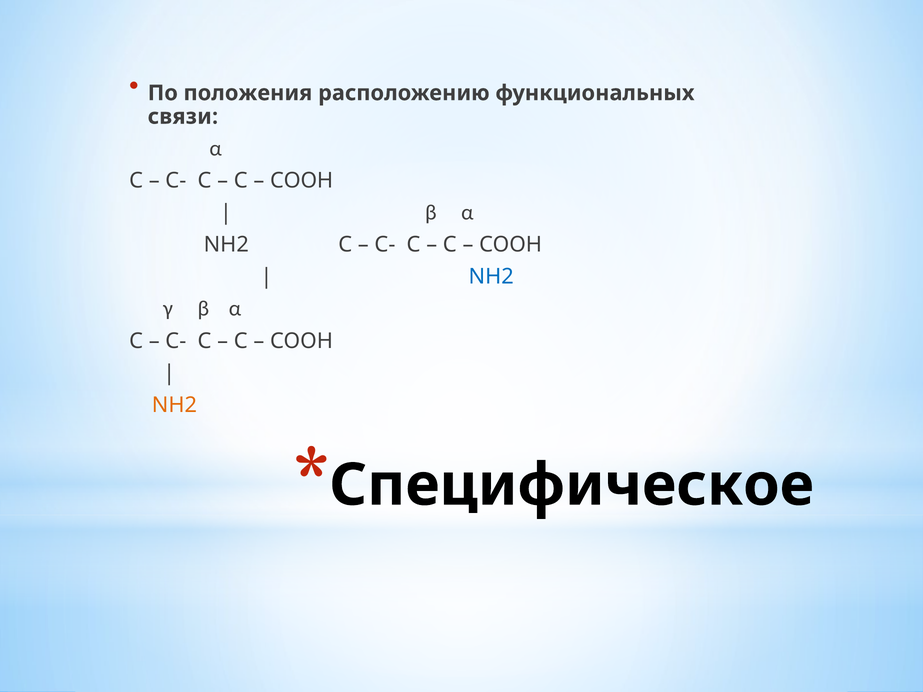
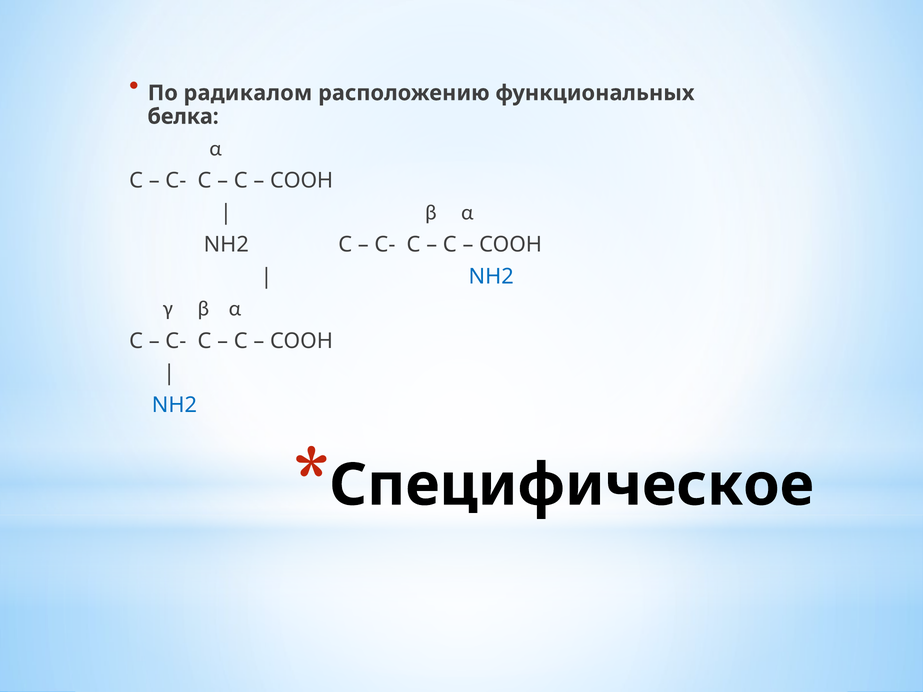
положения: положения -> радикалом (248, 93)
связи: связи -> белка (183, 117)
NH2 colour: orange -> blue (174, 405)
